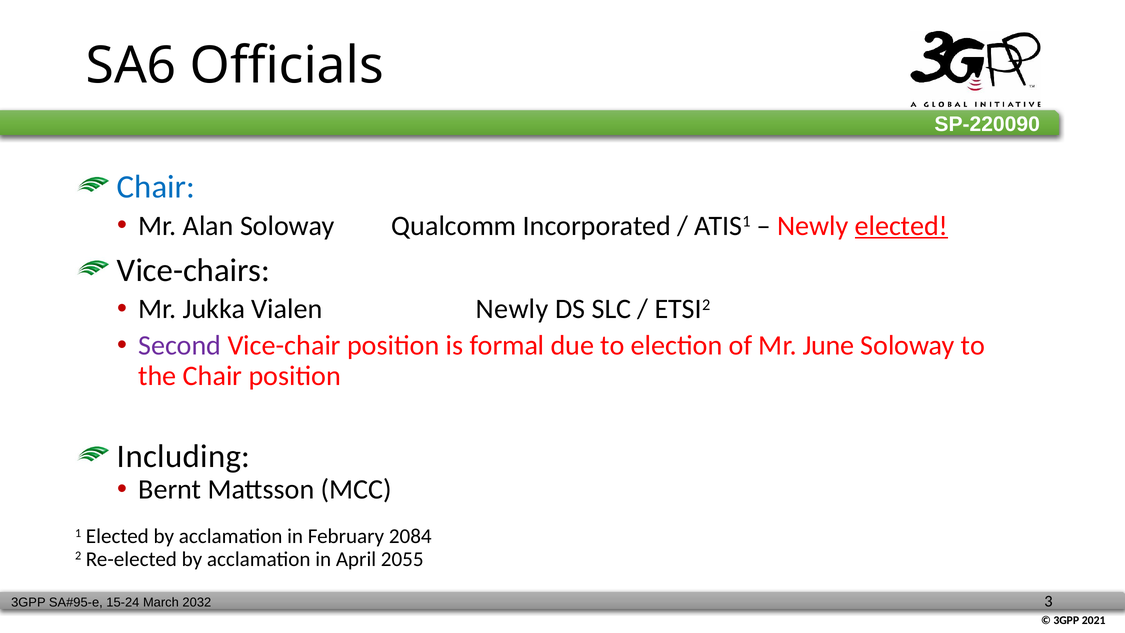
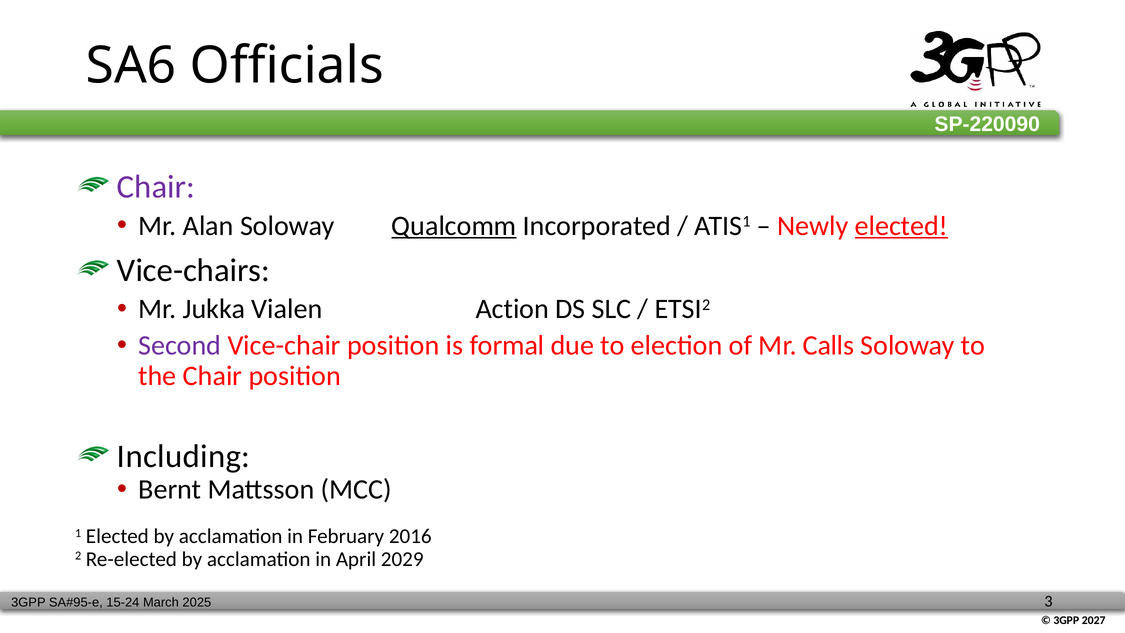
Chair colour: blue -> purple (156, 187)
Qualcomm underline: none -> present (454, 226)
Vialen Newly: Newly -> Action (512, 309)
June: June -> Calls (828, 345)
2084: 2084 -> 2016 (410, 536)
2055: 2055 -> 2029 (402, 559)
2032: 2032 -> 2025 (197, 603)
2021: 2021 -> 2027 (1094, 620)
